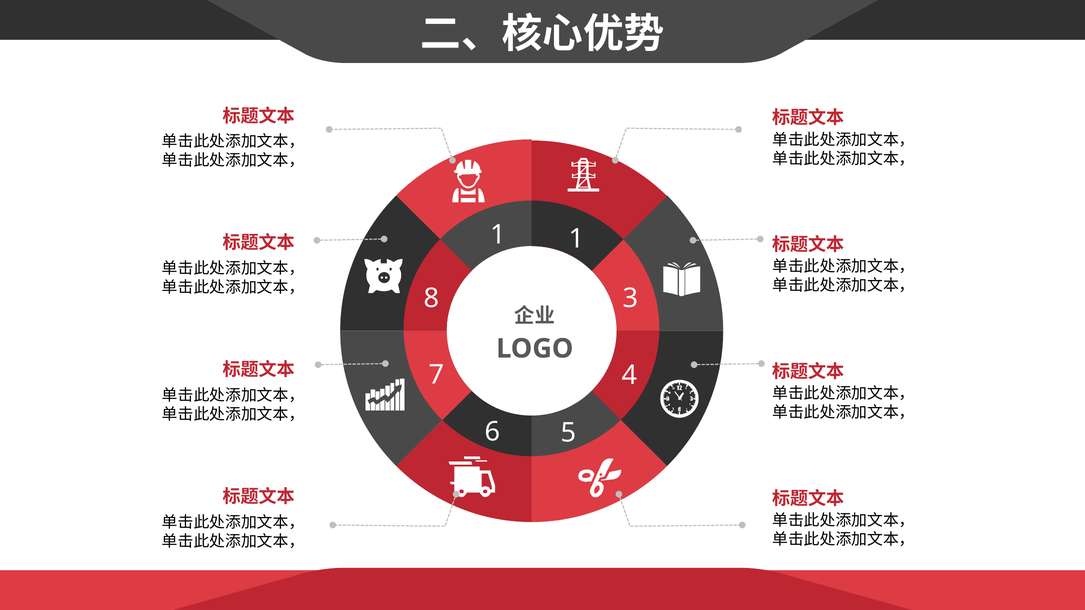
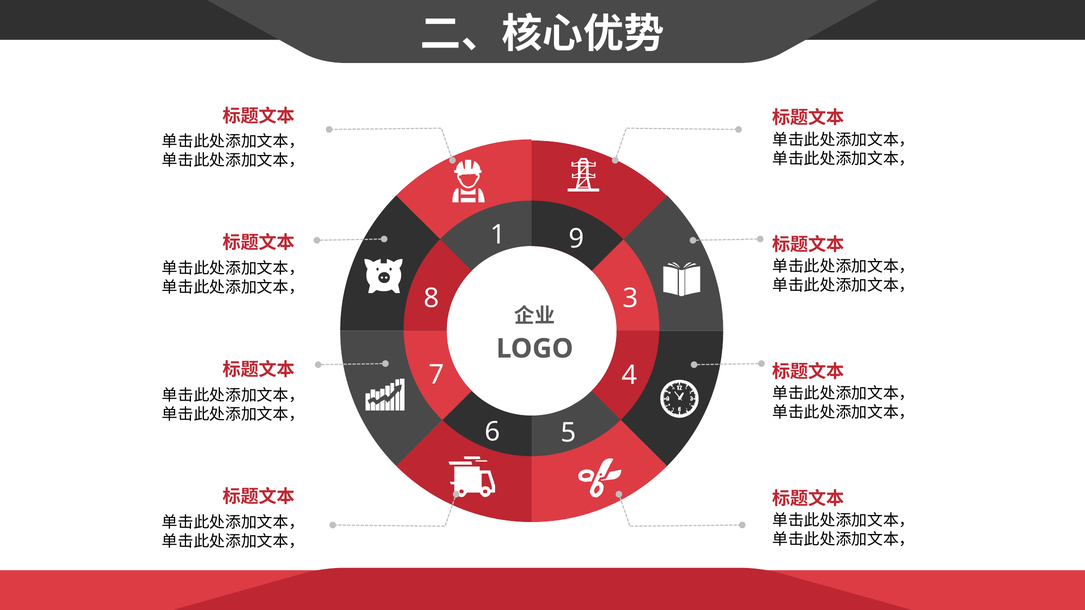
1 1: 1 -> 9 (576, 239)
